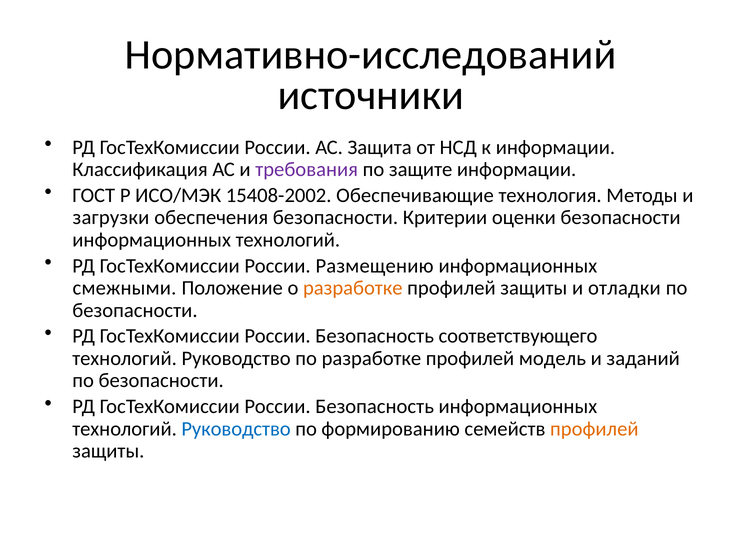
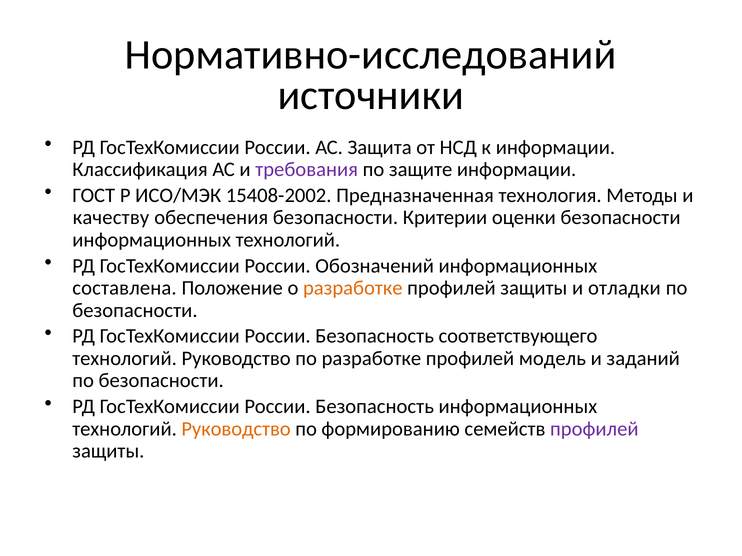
Обеспечивающие: Обеспечивающие -> Предназначенная (415, 196)
загрузки: загрузки -> качеству (111, 218)
Размещению: Размещению -> Обозначений (375, 266)
смежными: смежными -> составлена (125, 288)
Руководство colour: blue -> orange (236, 429)
профилей colour: orange -> purple (594, 429)
